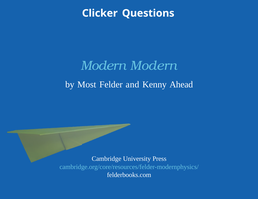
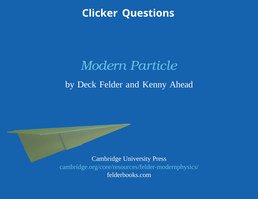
Modern Modern: Modern -> Particle (153, 66)
Most: Most -> Deck (87, 85)
